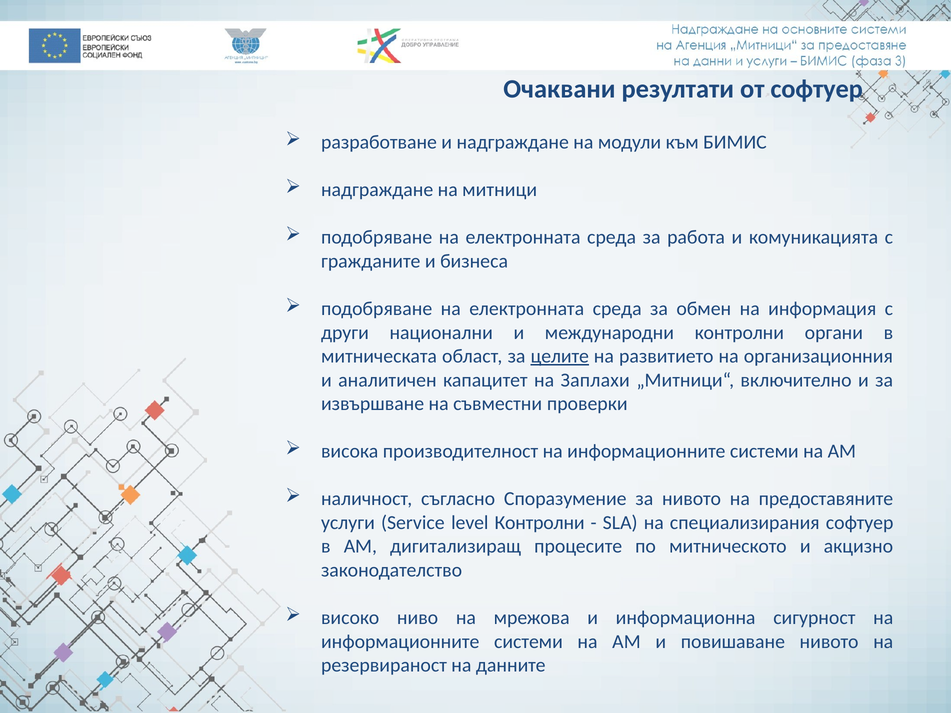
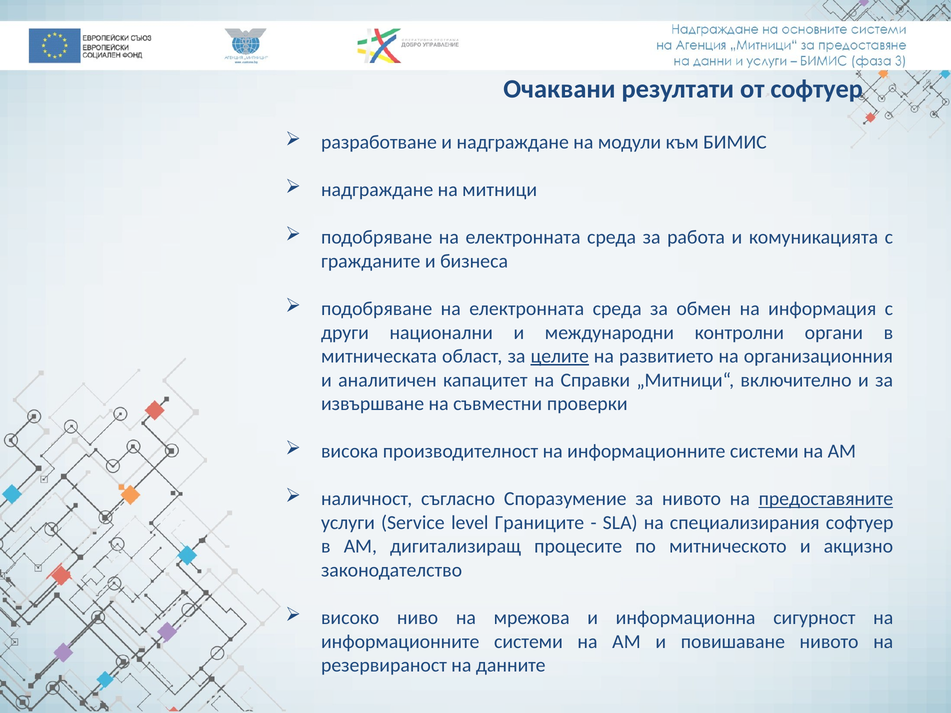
Заплахи: Заплахи -> Справки (595, 380)
предоставяните underline: none -> present (826, 499)
level Контролни: Контролни -> Границите (539, 523)
